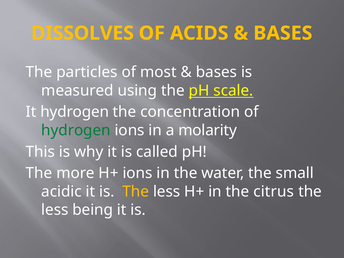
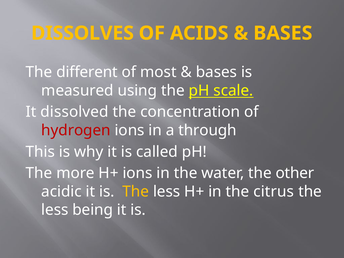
particles: particles -> different (87, 72)
It hydrogen: hydrogen -> dissolved (75, 112)
hydrogen colour: green -> red (76, 130)
molarity: molarity -> through (208, 130)
small: small -> other (295, 173)
